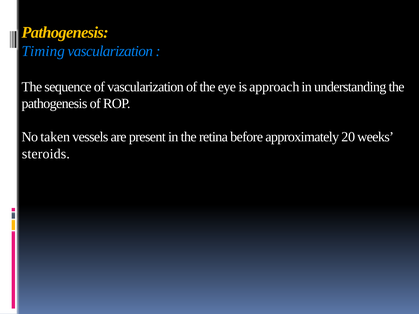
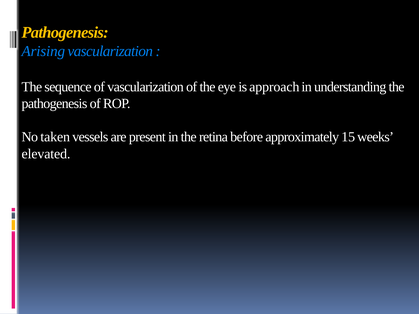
Timing: Timing -> Arising (43, 51)
20: 20 -> 15 (348, 137)
steroids: steroids -> elevated (46, 154)
